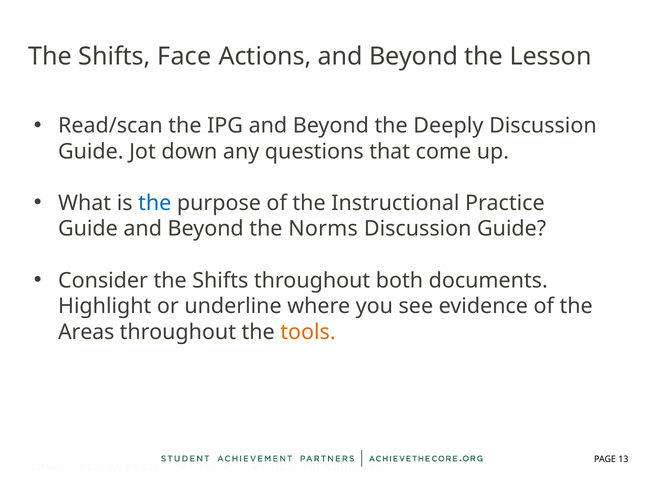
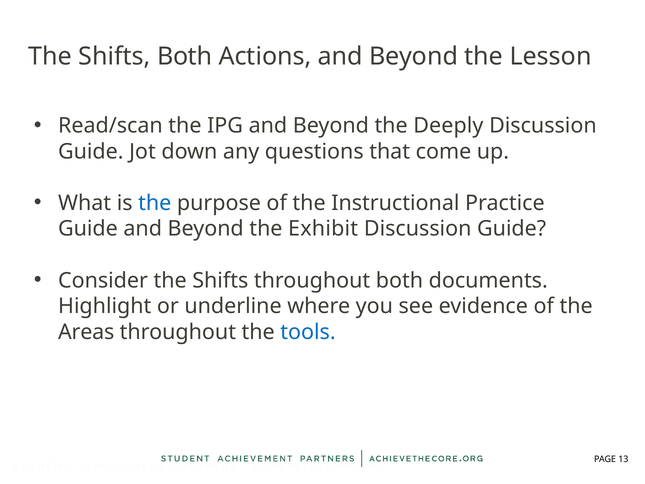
Shifts Face: Face -> Both (185, 57)
Norms: Norms -> Exhibit (323, 229)
tools colour: orange -> blue (308, 332)
